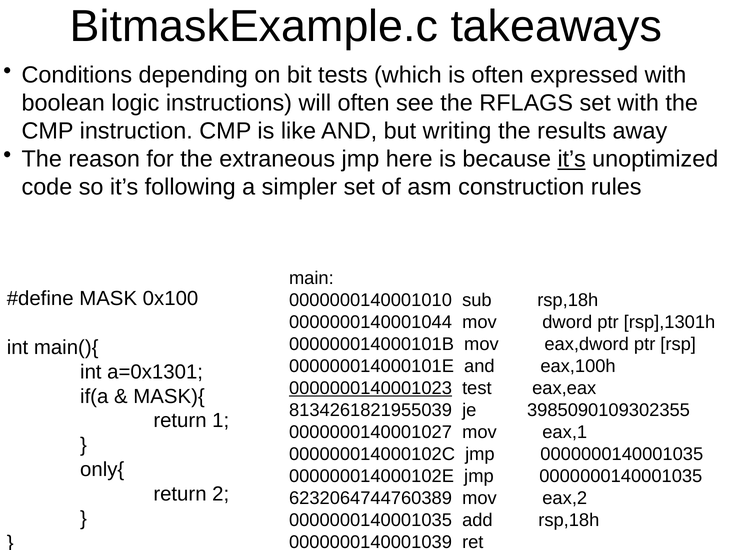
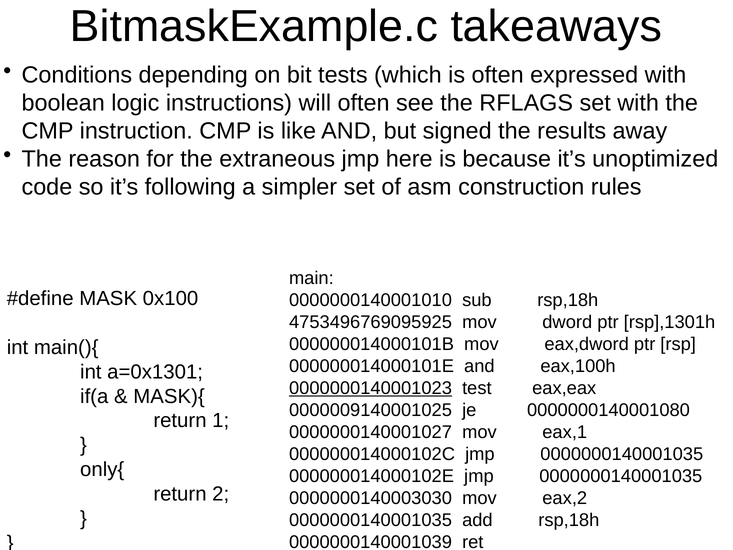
writing: writing -> signed (457, 131)
it’s underline: present -> none (572, 159)
0000000140001044: 0000000140001044 -> 4753496769095925 (370, 322)
8134261821955039: 8134261821955039 -> 0000009140001025 (370, 410)
3985090109302355: 3985090109302355 -> 0000000140001080 (608, 410)
6232064744760389: 6232064744760389 -> 0000000140003030 (370, 498)
